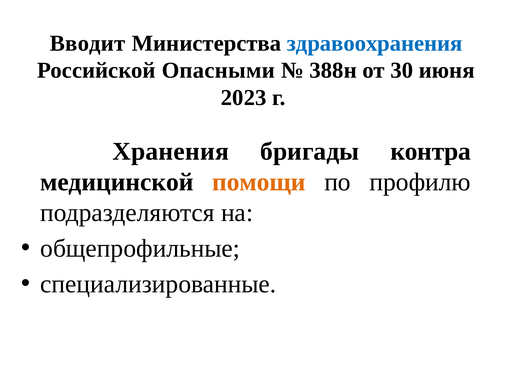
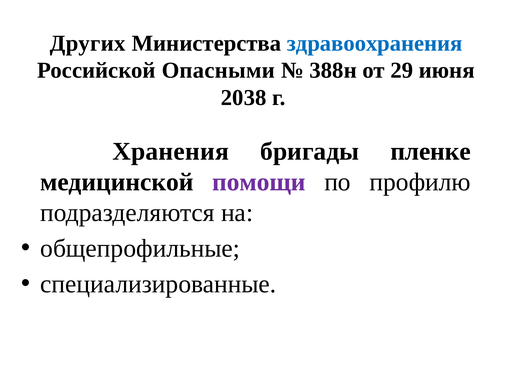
Вводит: Вводит -> Других (88, 43)
30: 30 -> 29 (402, 71)
2023: 2023 -> 2038 (244, 98)
контра: контра -> пленке (431, 151)
помощи colour: orange -> purple (259, 182)
